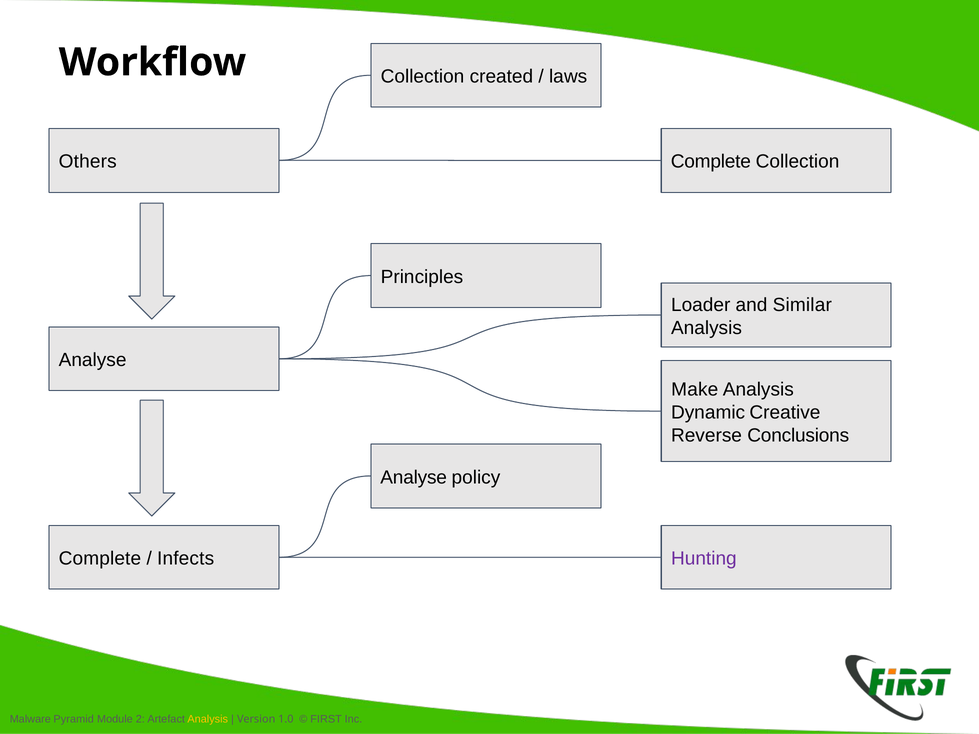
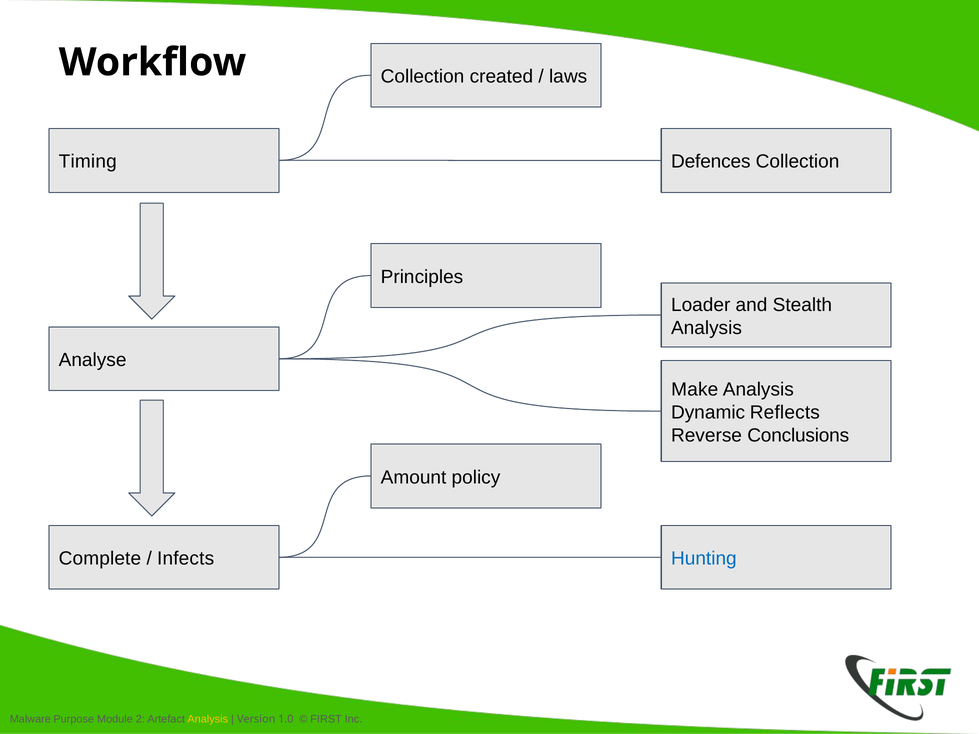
Others: Others -> Timing (88, 162)
Complete: Complete -> Defences (711, 162)
Similar: Similar -> Stealth (802, 305)
Creative: Creative -> Reflects (785, 413)
Analyse: Analyse -> Amount (414, 477)
Hunting colour: purple -> blue (704, 559)
Pyramid: Pyramid -> Purpose (74, 720)
